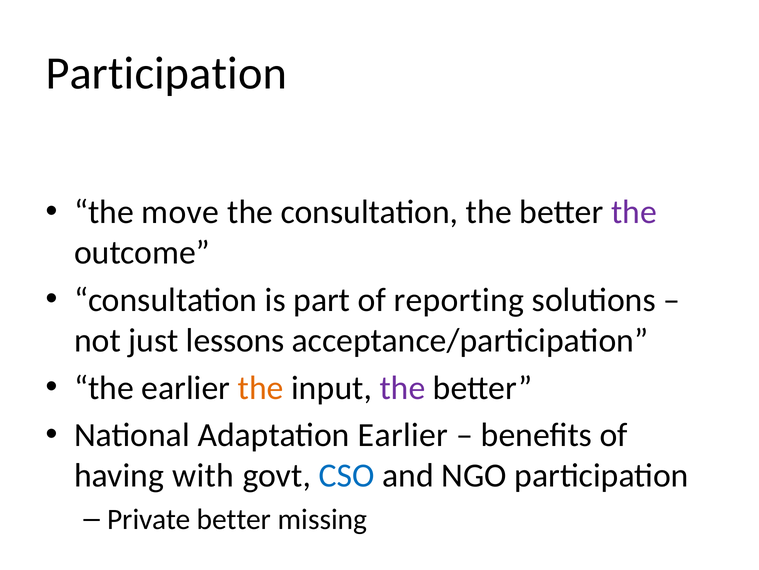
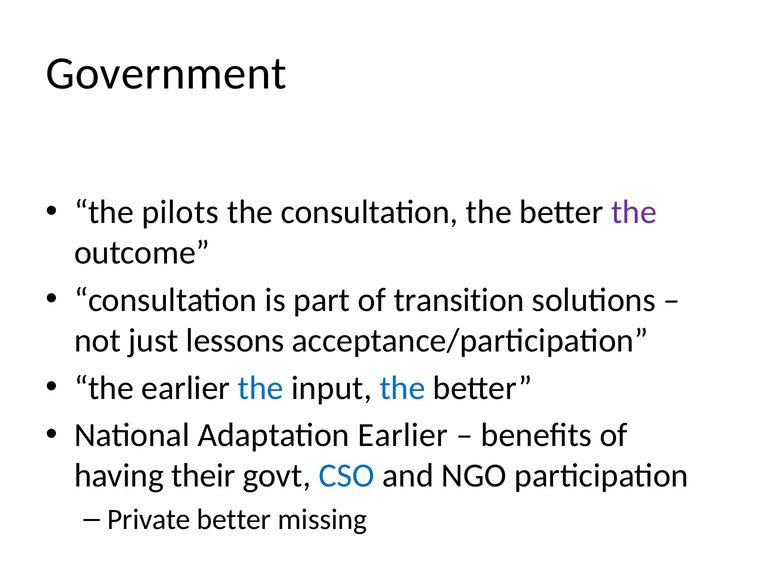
Participation: Participation -> Government (166, 73)
move: move -> pilots (180, 212)
reporting: reporting -> transition (459, 300)
the colour: orange -> blue (261, 387)
the colour: purple -> blue (402, 387)
with: with -> their (203, 475)
